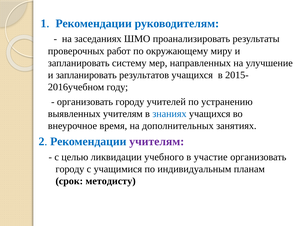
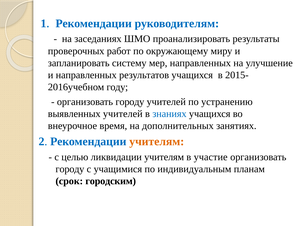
запланировать: запланировать -> направленных (86, 75)
выявленных учителям: учителям -> учителей (123, 114)
учителям colour: purple -> orange (157, 141)
ликвидации учебного: учебного -> учителям (164, 157)
методисту: методисту -> городским (111, 181)
